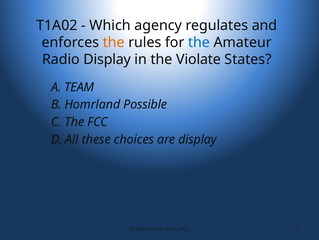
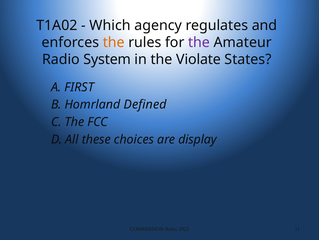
the colour: blue -> purple (199, 42)
Radio Display: Display -> System (107, 59)
TEAM: TEAM -> FIRST (79, 87)
Possible: Possible -> Defined (145, 104)
